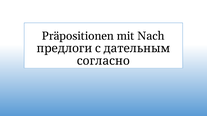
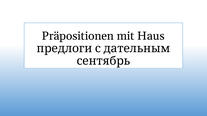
Nach: Nach -> Haus (151, 36)
согласно: согласно -> сентябрь (103, 61)
